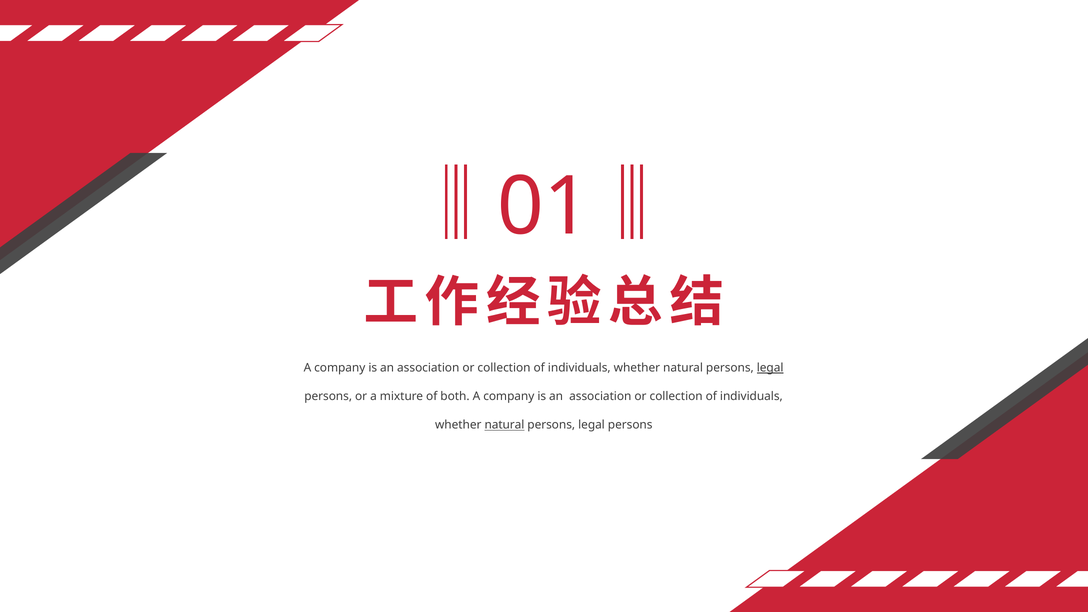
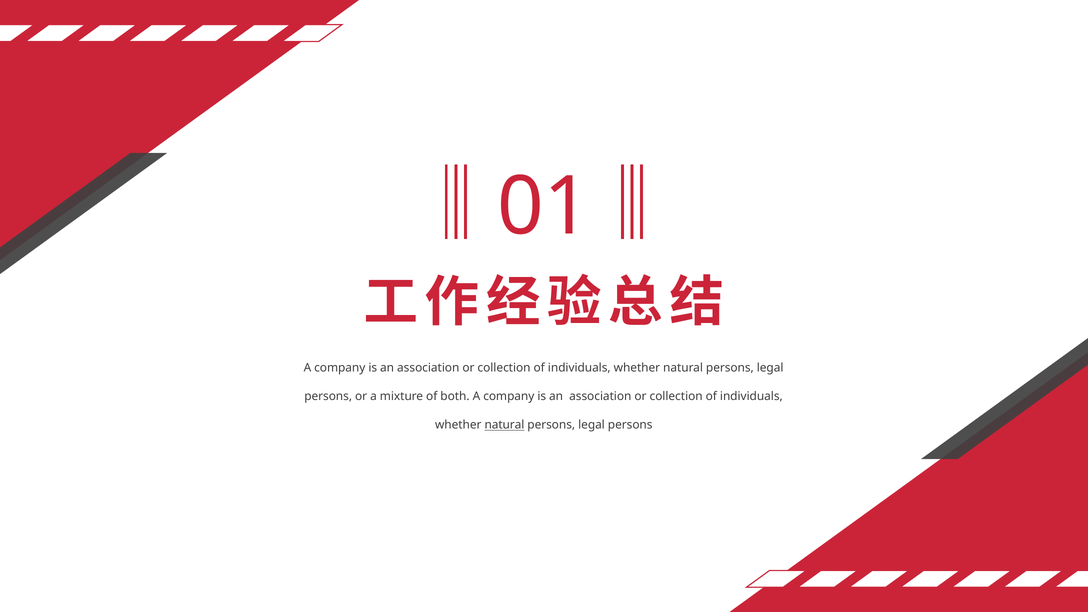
legal underline: present -> none (770, 368)
